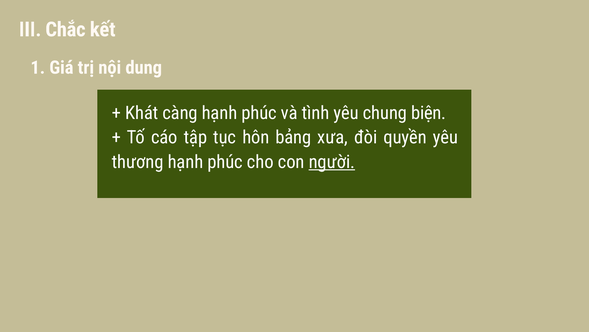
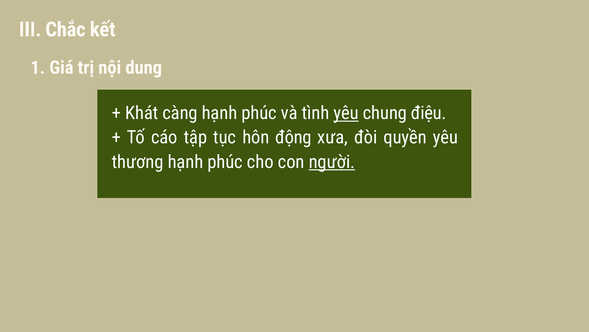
yêu underline: none -> present (346, 113)
biện: biện -> điệu (429, 113)
bảng: bảng -> động (293, 137)
